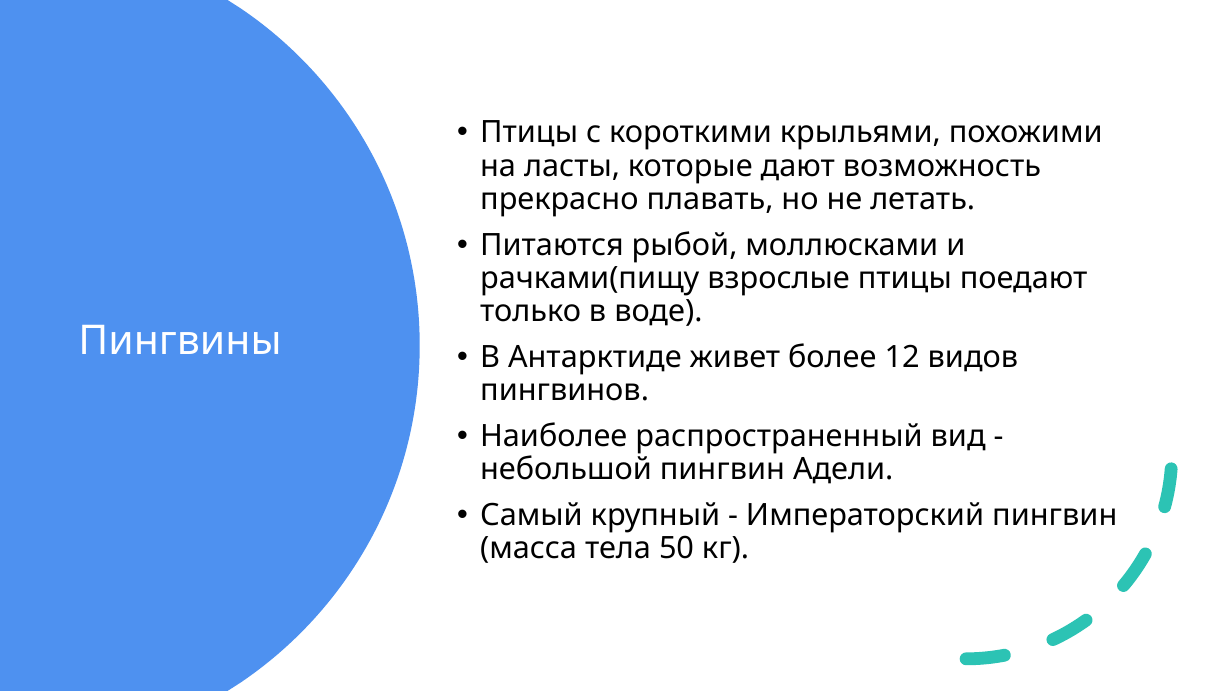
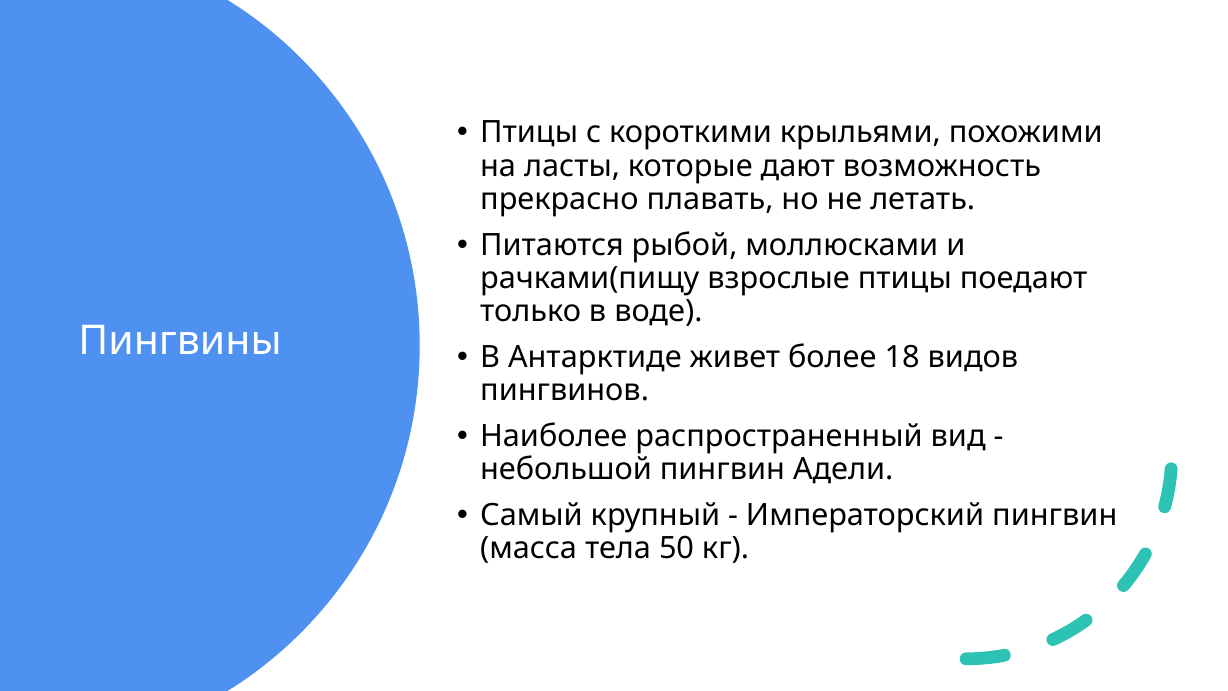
12: 12 -> 18 (902, 357)
